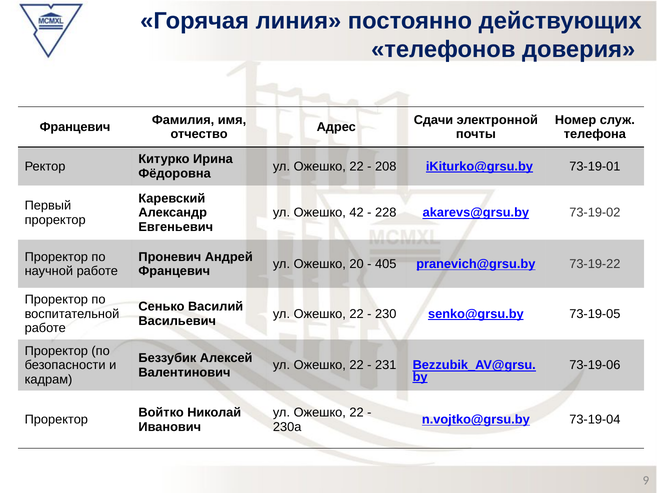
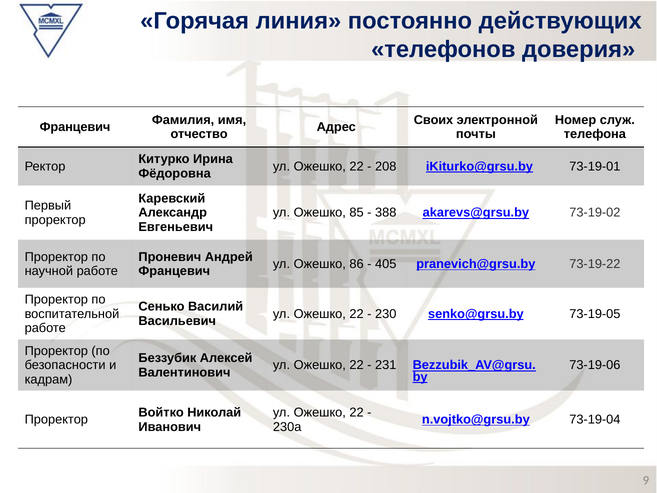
Сдачи: Сдачи -> Своих (433, 120)
42: 42 -> 85 (357, 213)
228: 228 -> 388 (386, 213)
20: 20 -> 86 (357, 264)
